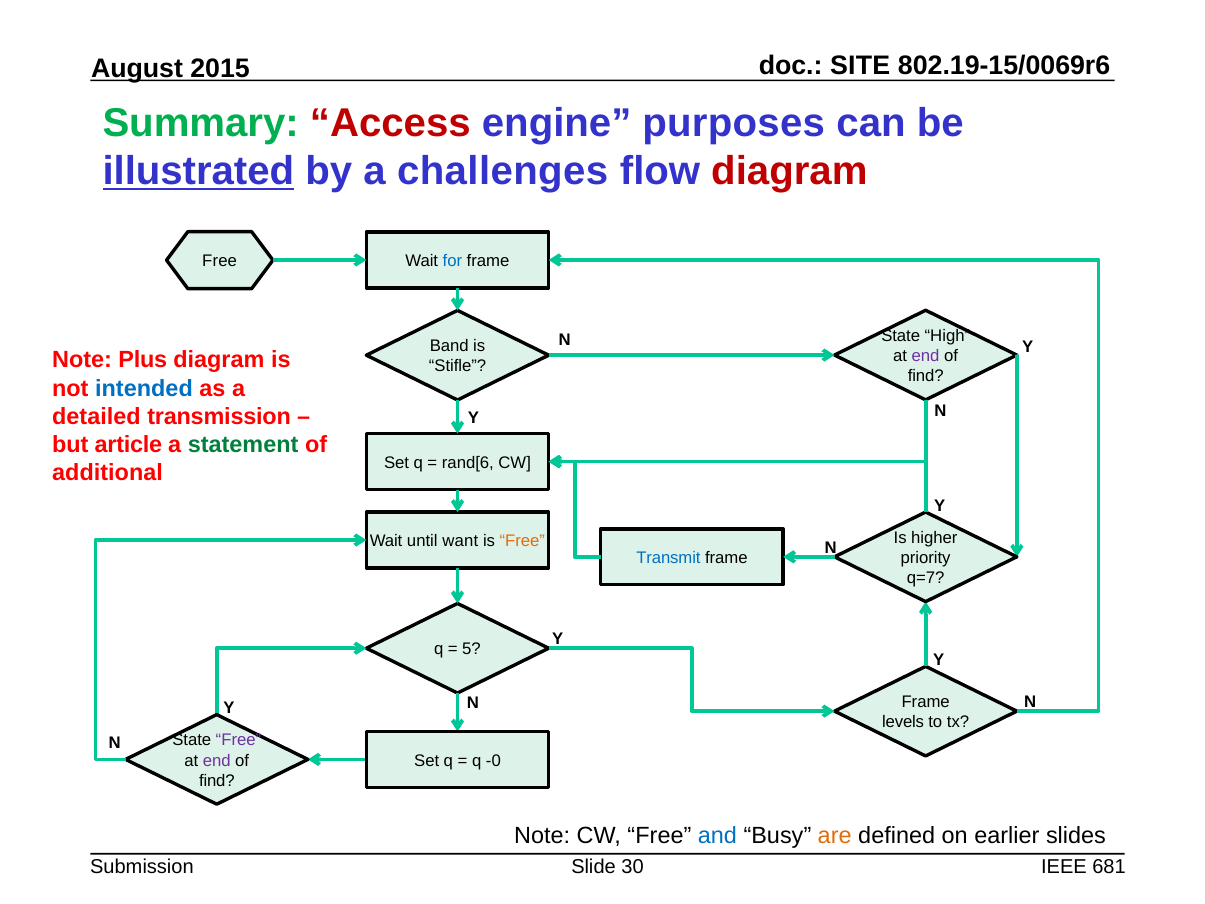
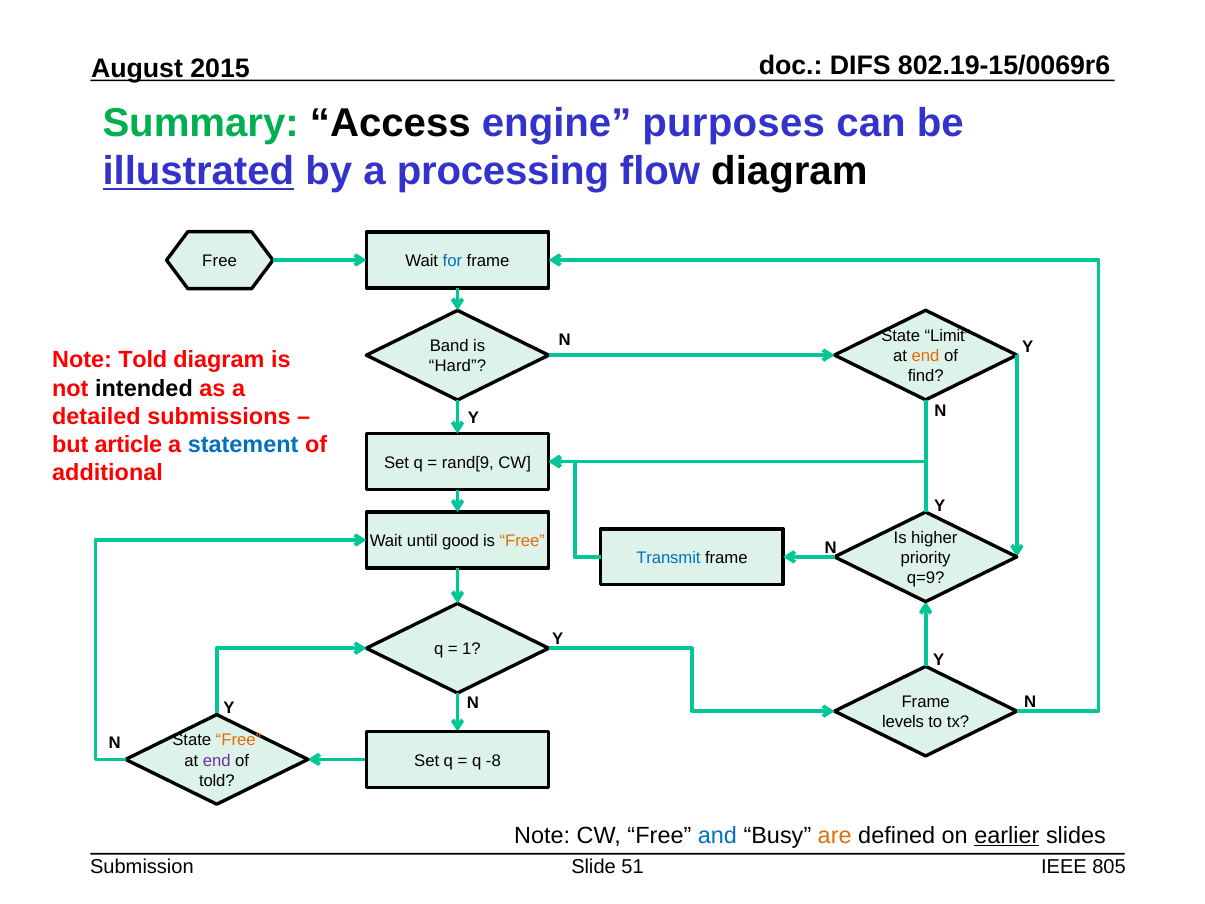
SITE: SITE -> DIFS (860, 66)
Access colour: red -> black (390, 123)
challenges: challenges -> processing (503, 172)
diagram colour: red -> black (789, 172)
High: High -> Limit (947, 336)
end colour: purple -> orange (926, 356)
Note Plus: Plus -> Told (143, 360)
Stifle: Stifle -> Hard (457, 366)
intended colour: blue -> black (144, 388)
transmission: transmission -> submissions (219, 416)
statement colour: green -> blue (243, 444)
rand[6: rand[6 -> rand[9 (468, 463)
want: want -> good (460, 541)
q=7: q=7 -> q=9 (926, 578)
5: 5 -> 1 (472, 649)
Free colour: purple -> orange (239, 740)
-0: -0 -> -8 (493, 761)
find: find -> told (217, 780)
earlier underline: none -> present (1007, 835)
30: 30 -> 51 (633, 867)
681: 681 -> 805 (1109, 867)
